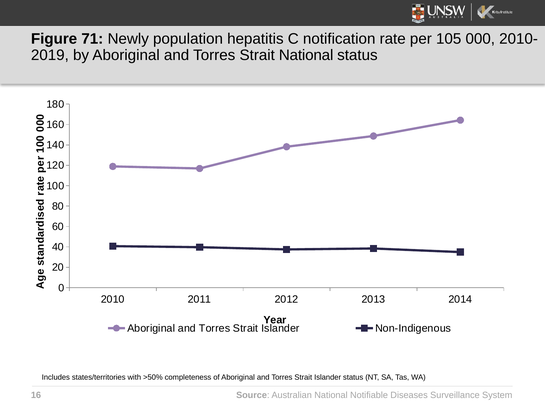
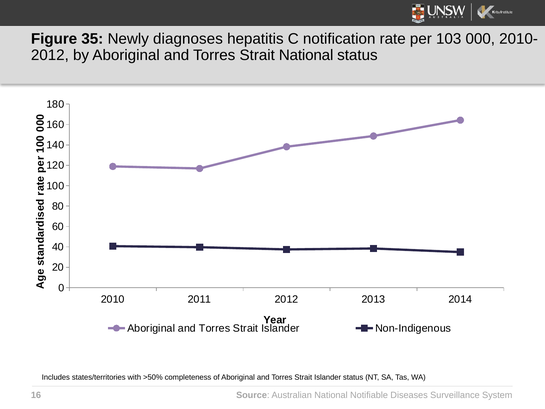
71: 71 -> 35 (92, 39)
population: population -> diagnoses (188, 39)
105: 105 -> 103 (449, 39)
2019: 2019 -> 2012 (50, 55)
